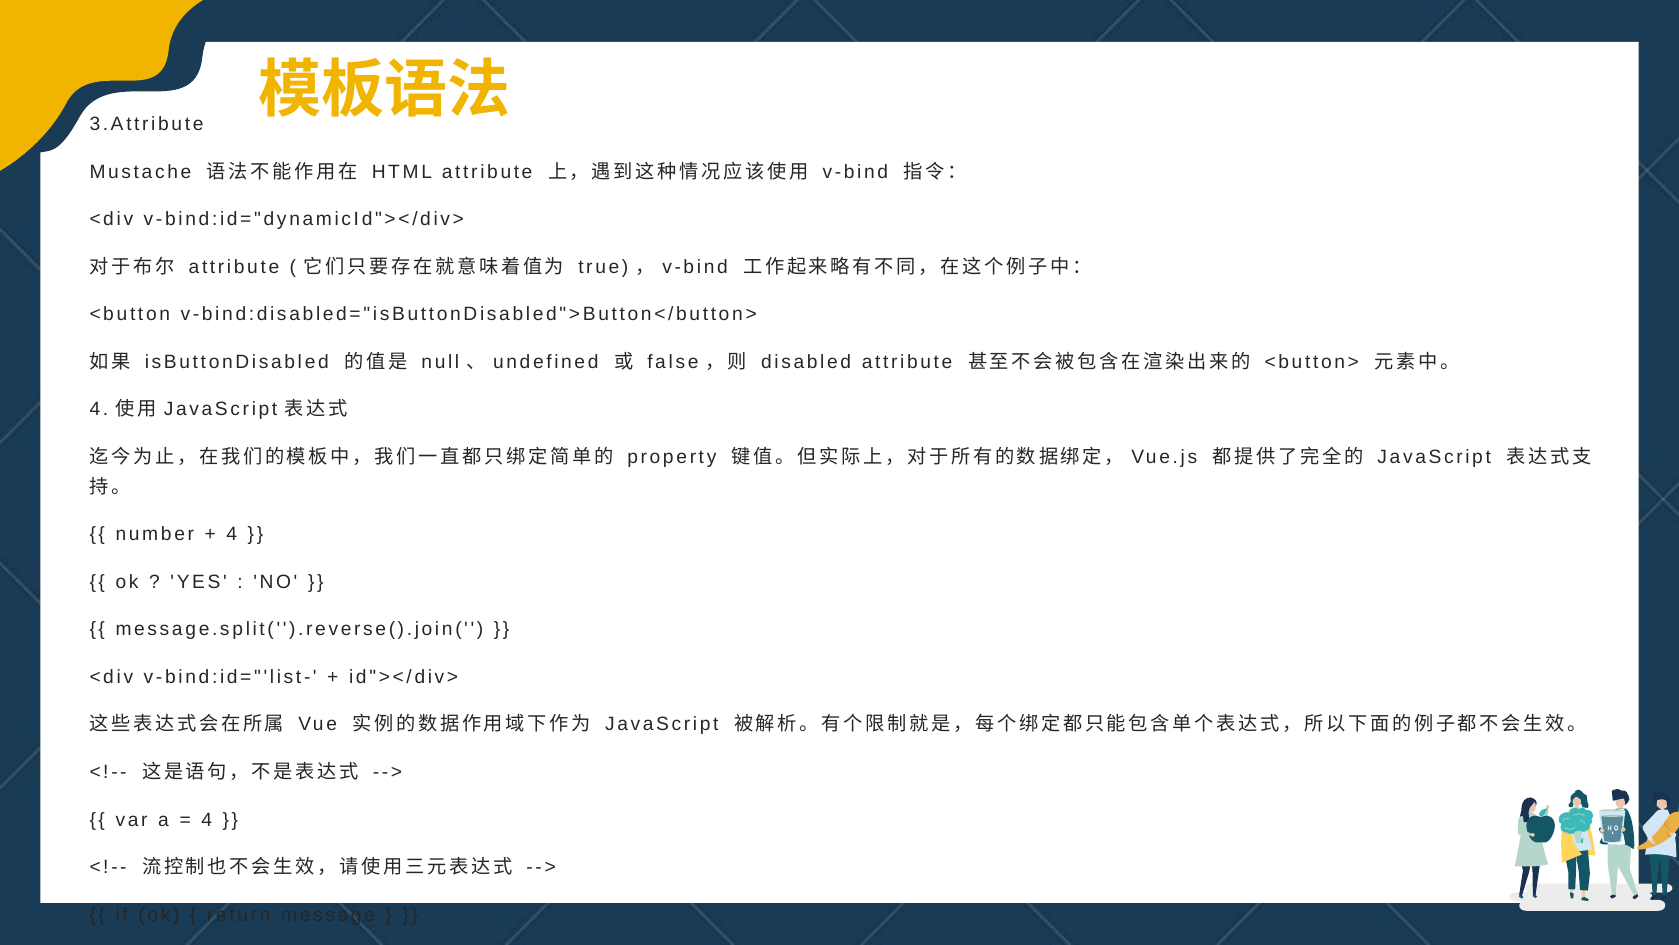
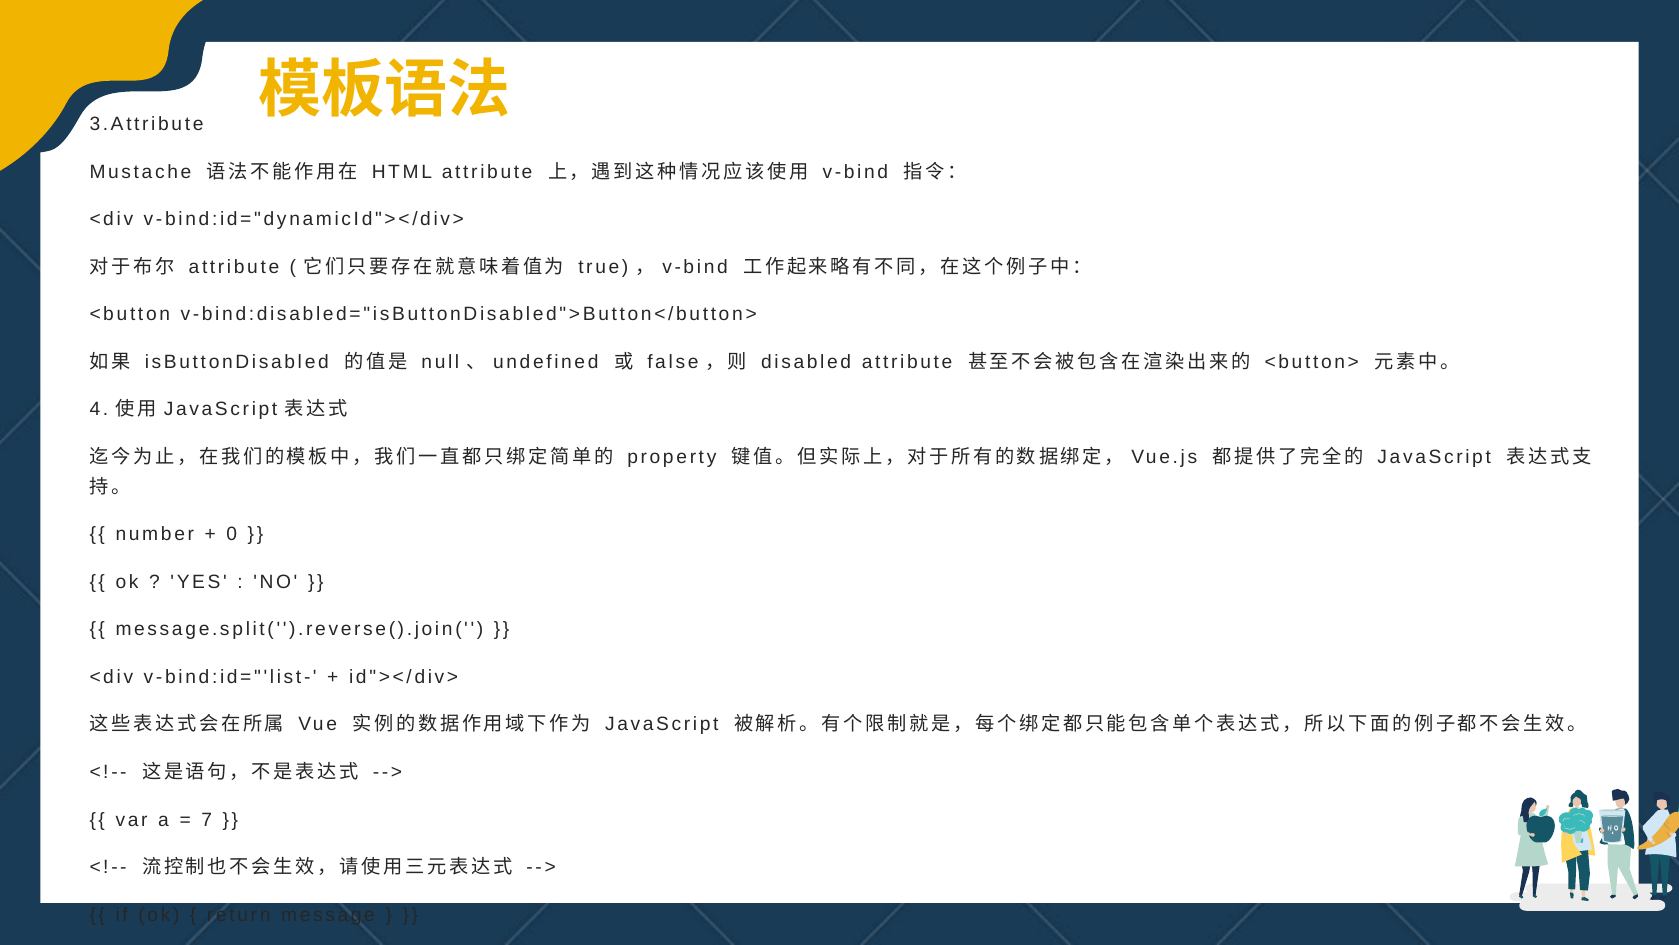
4: 4 -> 0 (232, 534)
4: 4 -> 7 (207, 819)
